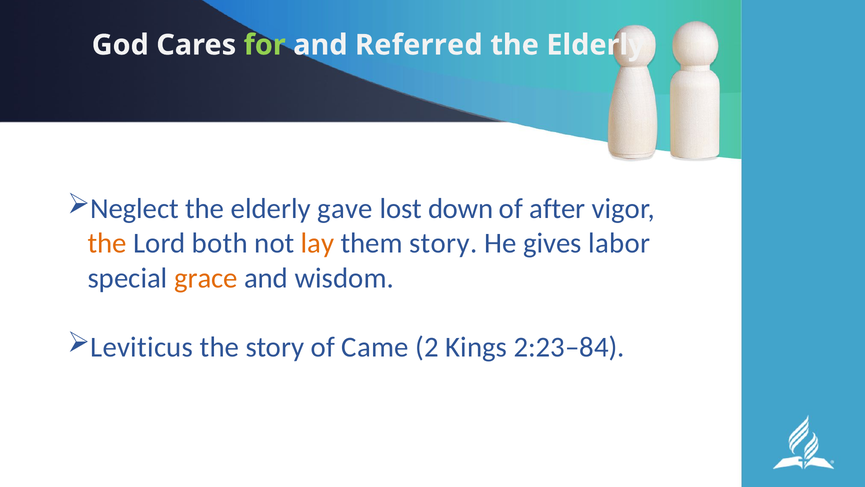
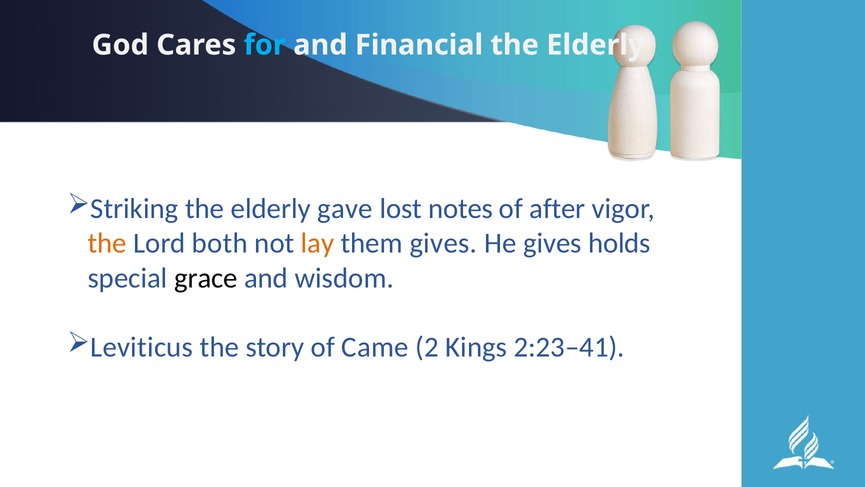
for colour: light green -> light blue (265, 45)
Referred: Referred -> Financial (419, 45)
Neglect: Neglect -> Striking (134, 209)
down: down -> notes (461, 209)
them story: story -> gives (443, 243)
labor: labor -> holds (619, 243)
grace colour: orange -> black (206, 278)
2:23–84: 2:23–84 -> 2:23–41 (569, 347)
